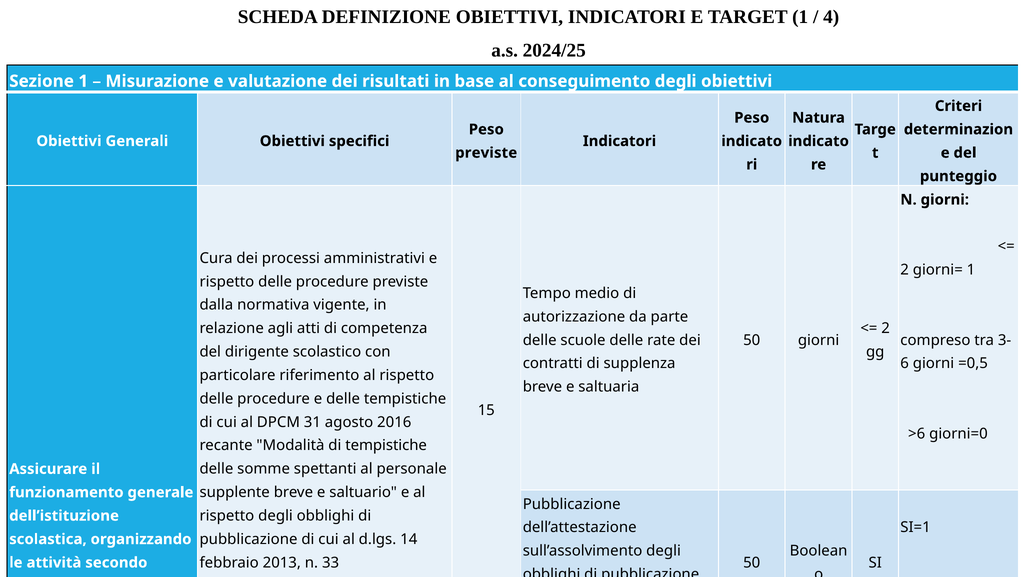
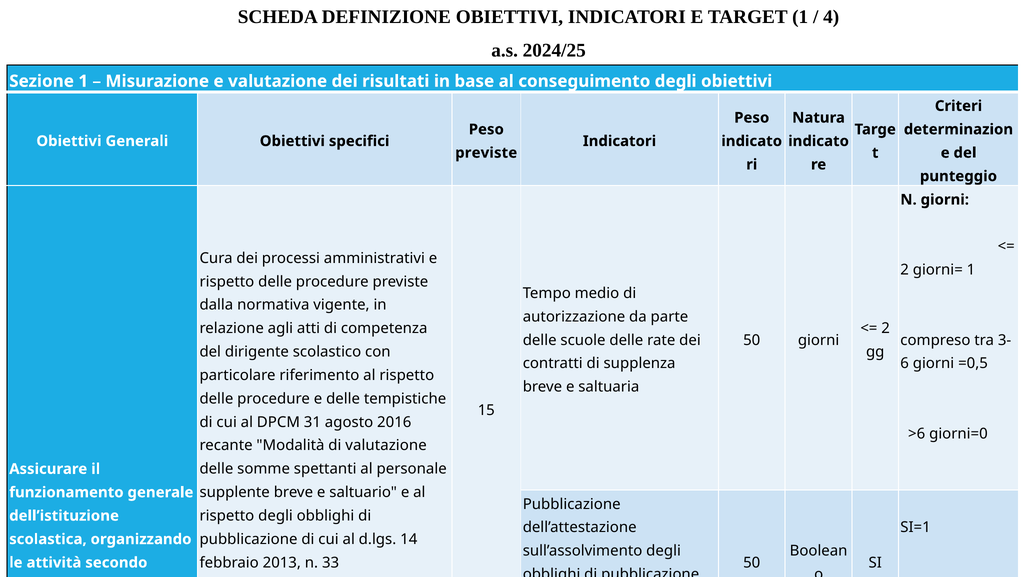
di tempistiche: tempistiche -> valutazione (386, 446)
